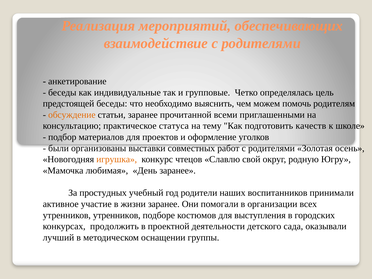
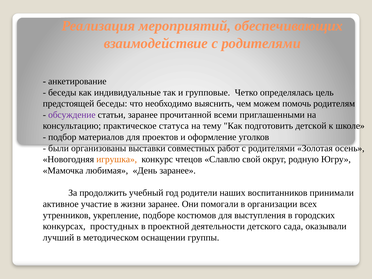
обсуждение colour: orange -> purple (72, 115)
качеств: качеств -> детской (311, 126)
простудных: простудных -> продолжить (103, 193)
утренников утренников: утренников -> укрепление (117, 215)
продолжить: продолжить -> простудных (114, 226)
